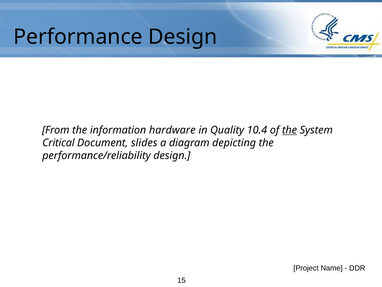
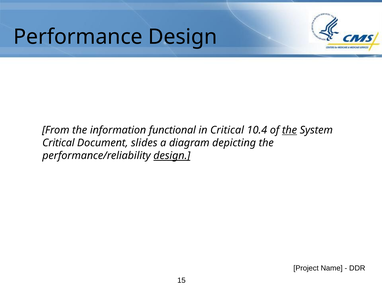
hardware: hardware -> functional (172, 130)
in Quality: Quality -> Critical (227, 130)
design underline: none -> present (172, 155)
